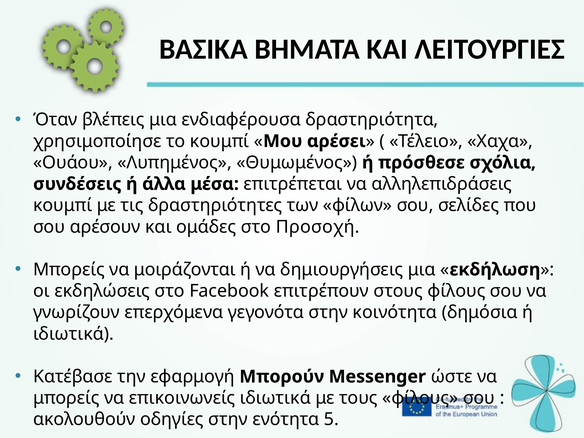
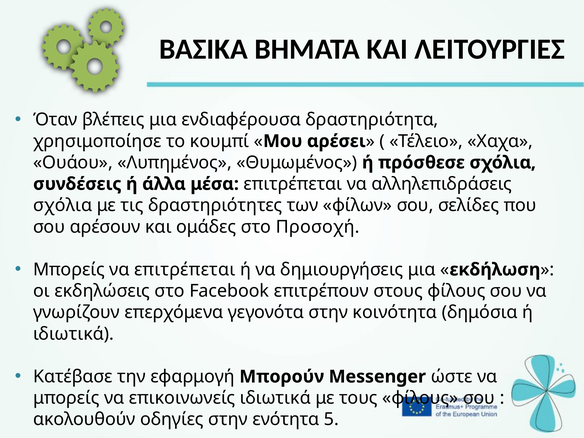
κουμπί: κουμπί -> σχόλια (63, 205)
να μοιράζονται: μοιράζονται -> επιτρέπεται (185, 270)
